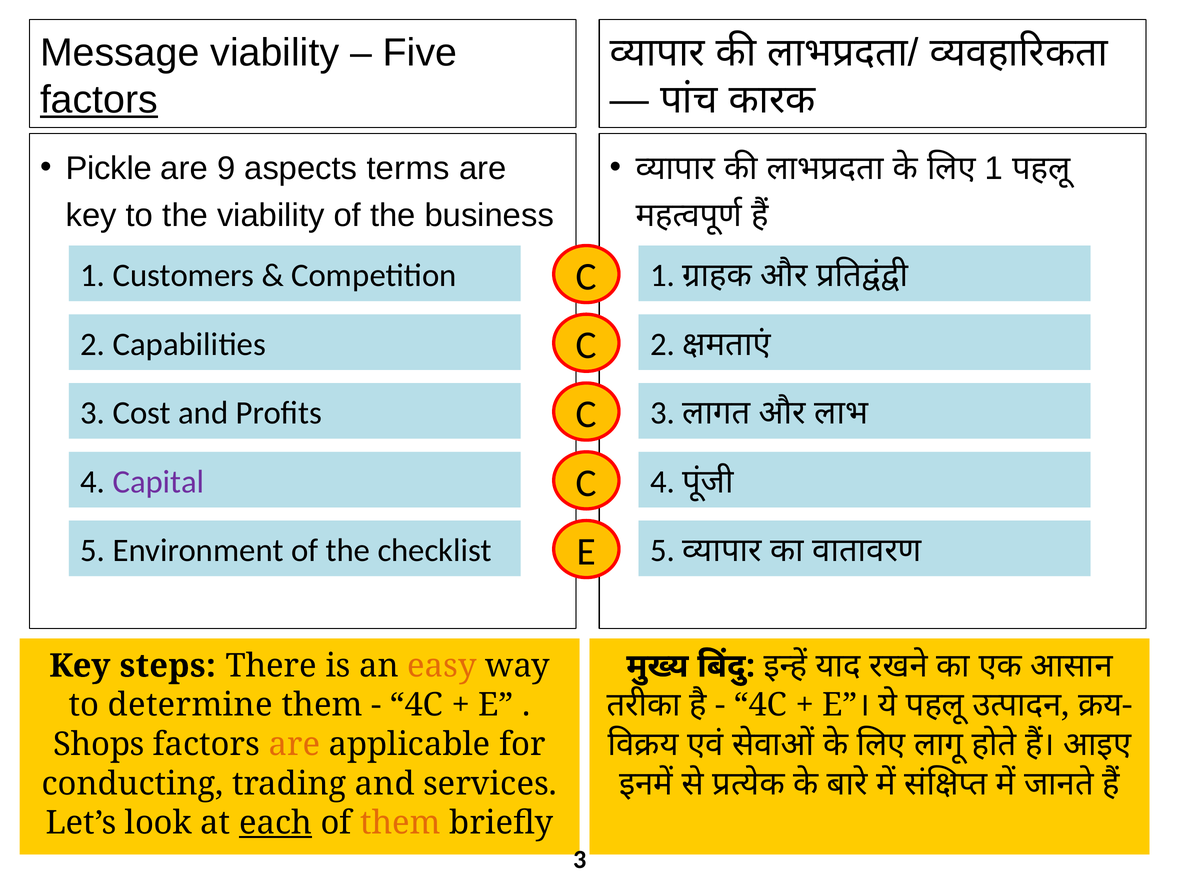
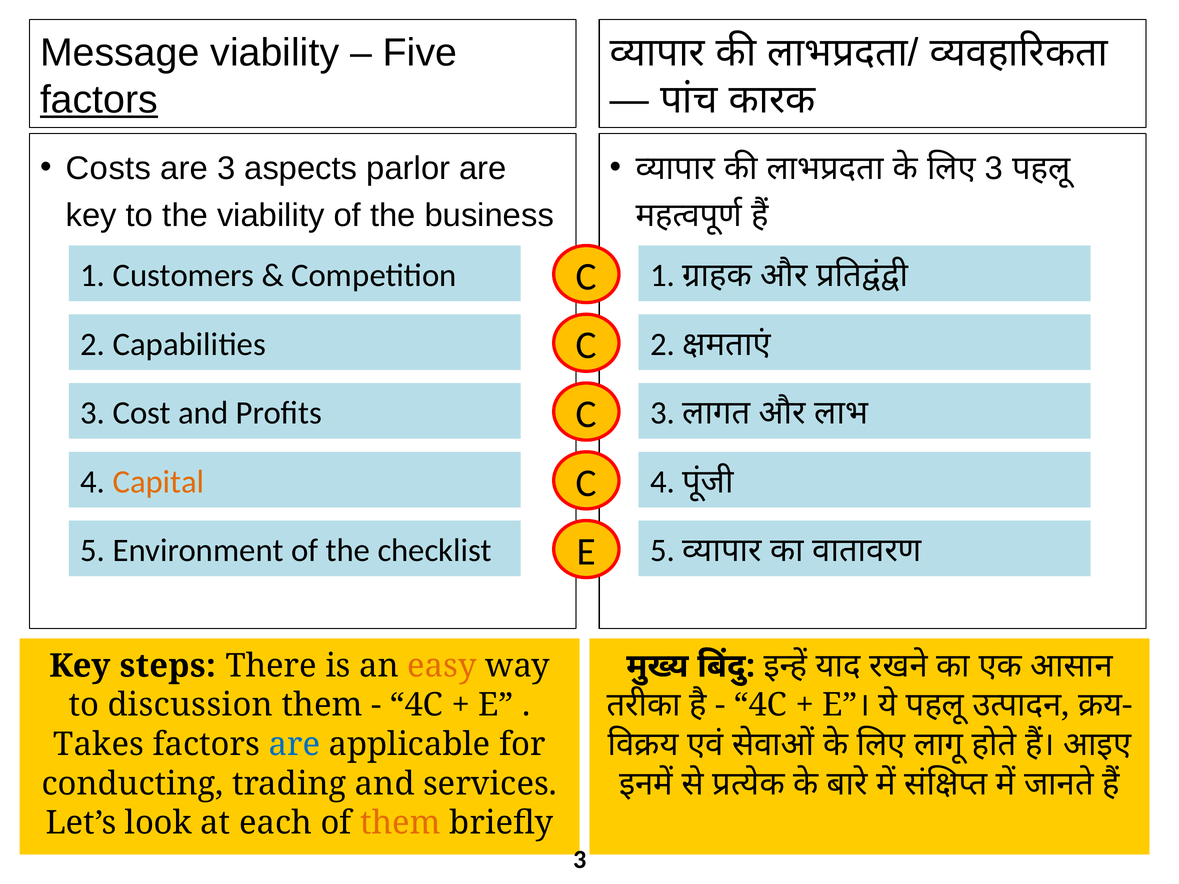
Pickle: Pickle -> Costs (109, 169)
are 9: 9 -> 3 (226, 169)
terms: terms -> parlor (408, 169)
1: 1 -> 3 (994, 169)
Capital colour: purple -> orange (158, 482)
determine: determine -> discussion (190, 705)
Shops: Shops -> Takes (99, 745)
are colour: orange -> blue (294, 745)
each underline: present -> none (276, 823)
